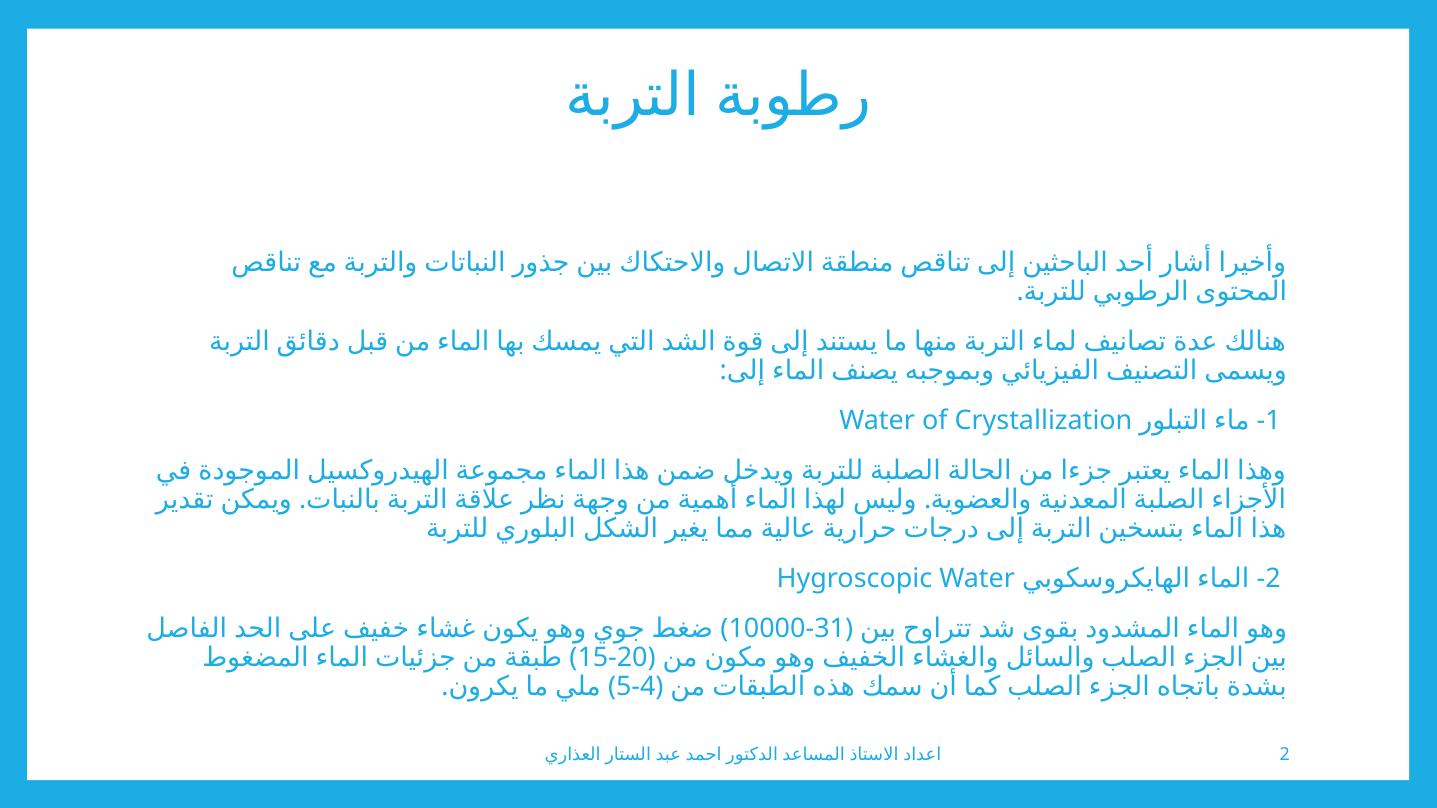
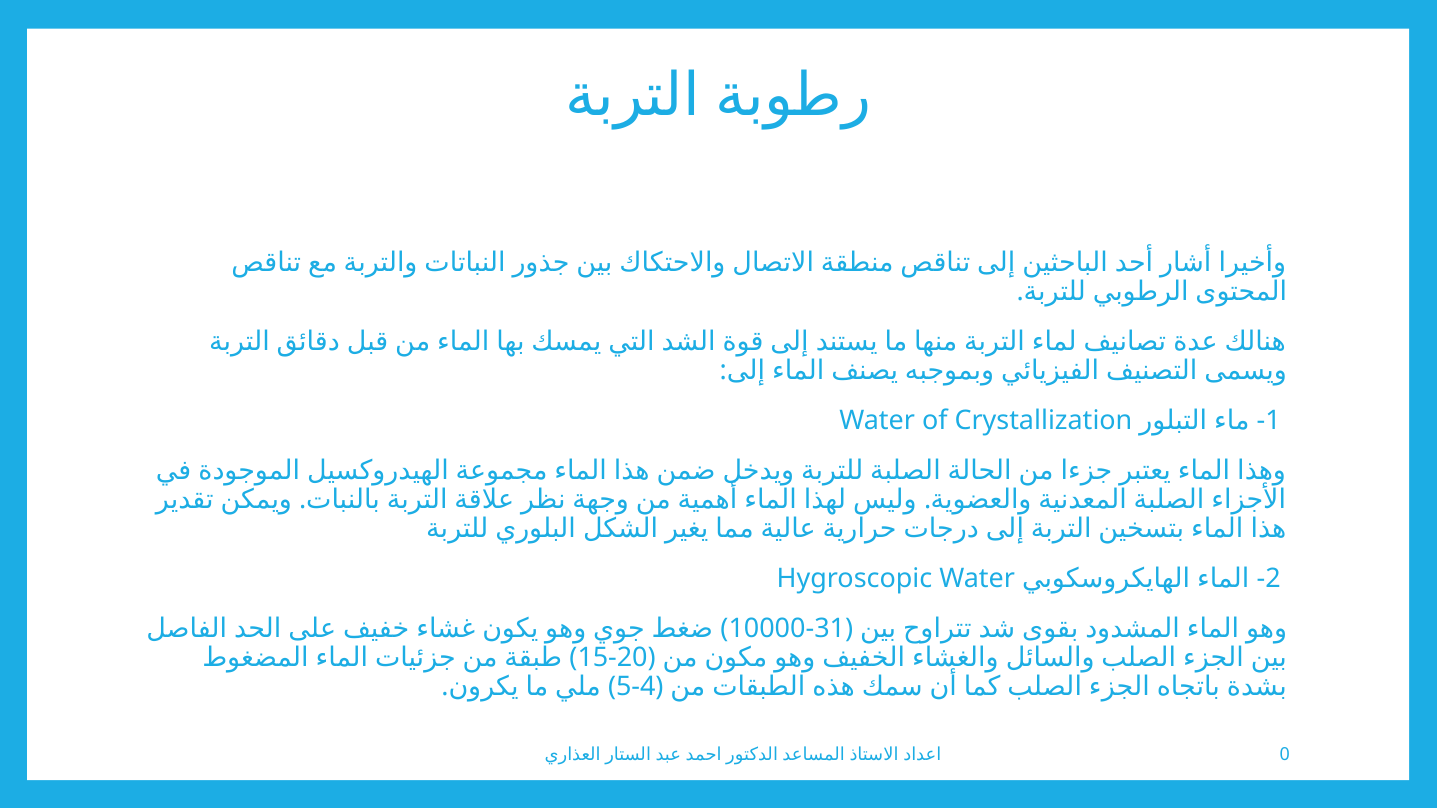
2: 2 -> 0 (1285, 755)
